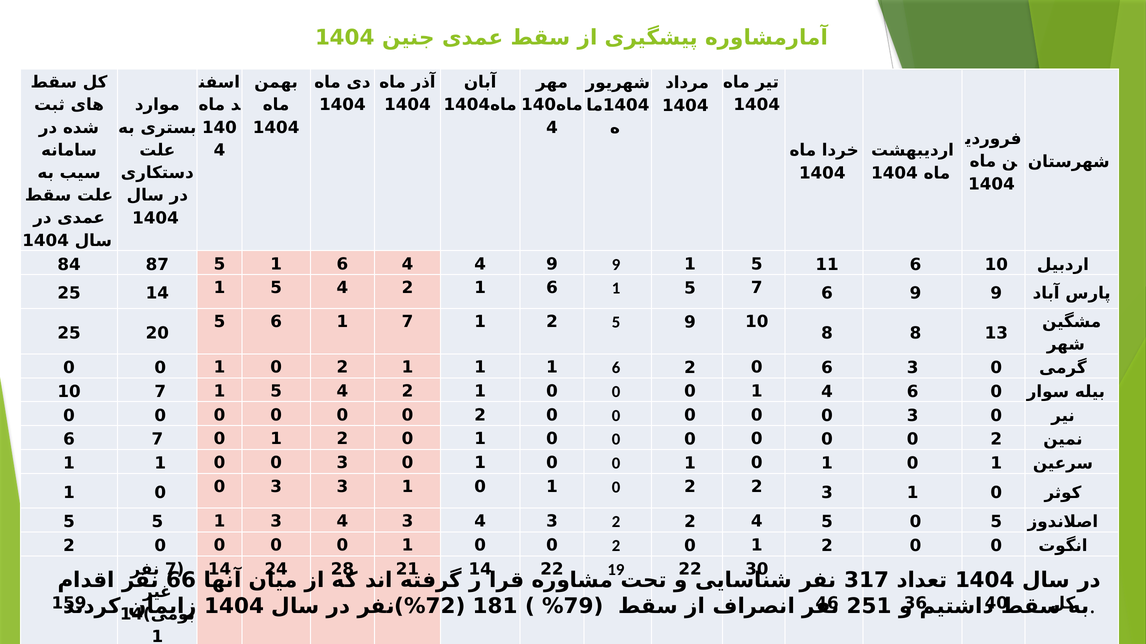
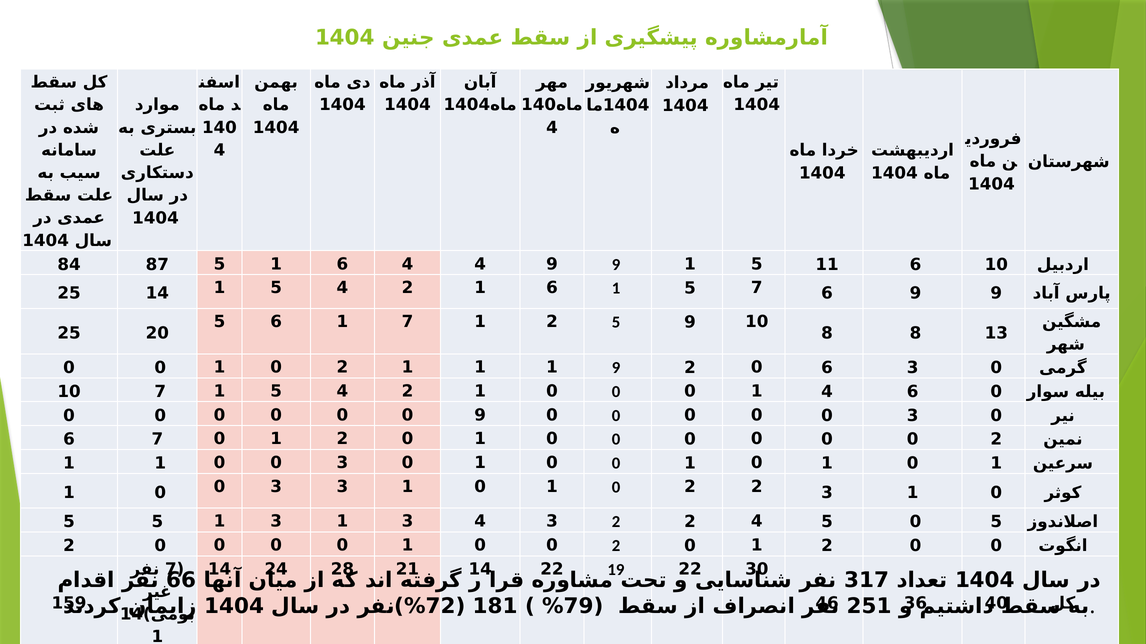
1 1 6: 6 -> 9 (616, 368)
2: 2 -> 9 (480, 415)
1 3 4: 4 -> 1 (342, 522)
